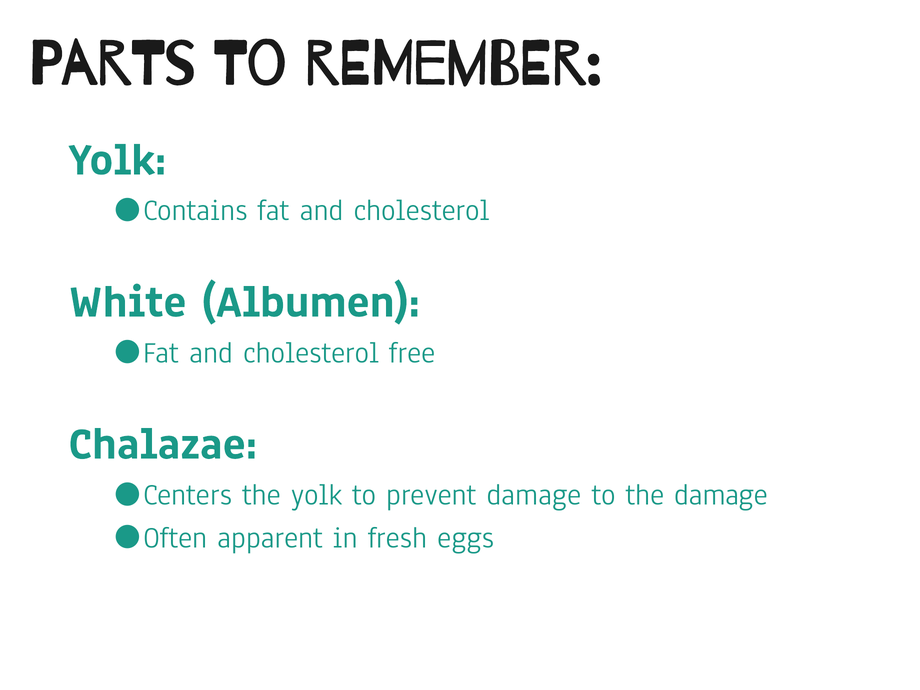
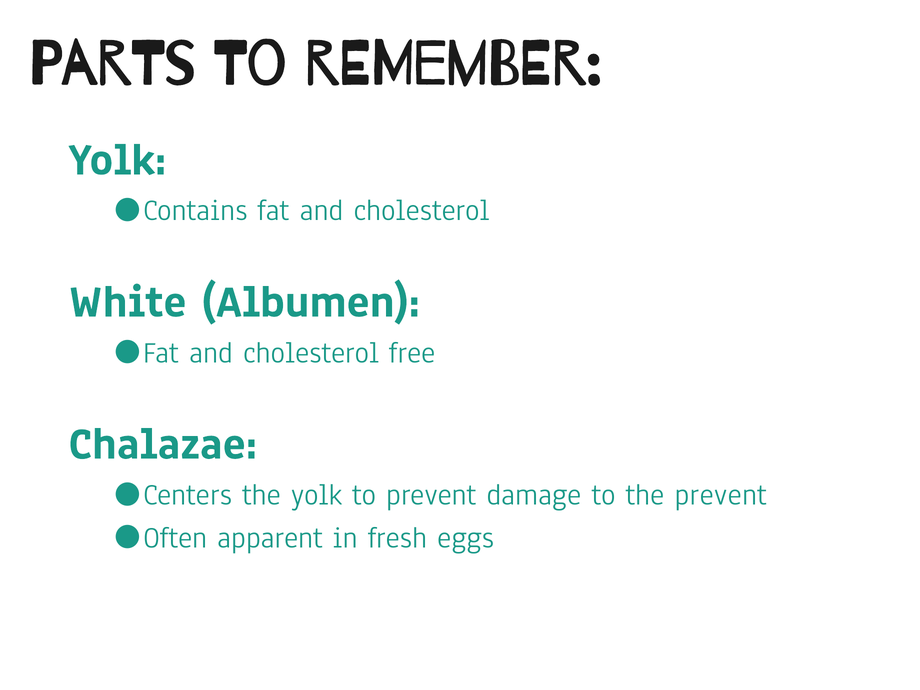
the damage: damage -> prevent (721, 495)
